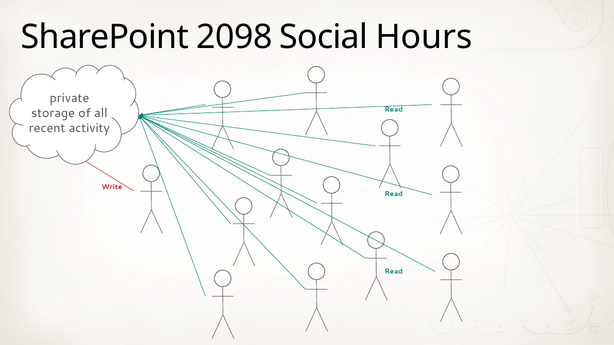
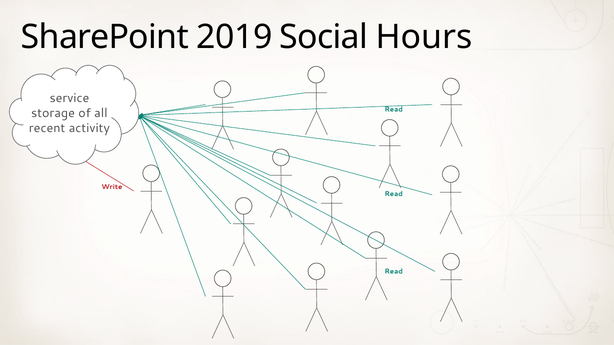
2098: 2098 -> 2019 (234, 37)
private: private -> service (69, 98)
